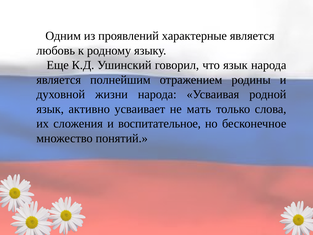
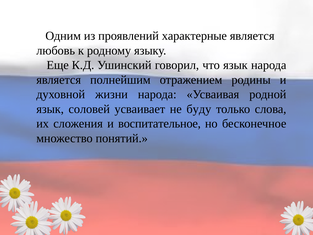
активно: активно -> соловей (89, 109)
мать: мать -> буду (199, 109)
